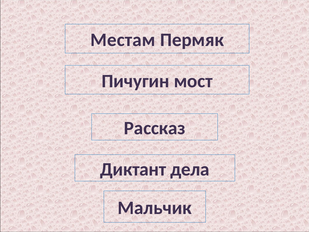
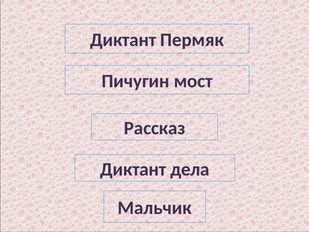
Местам: Местам -> Диктант (123, 40)
